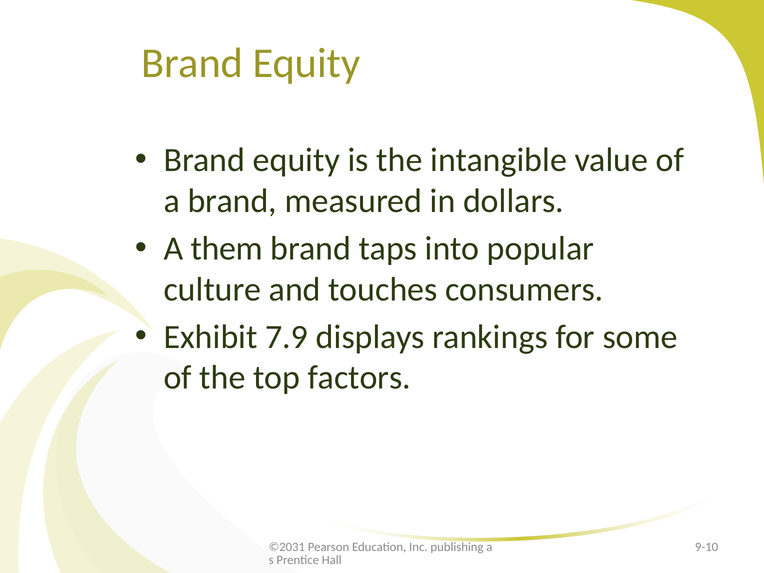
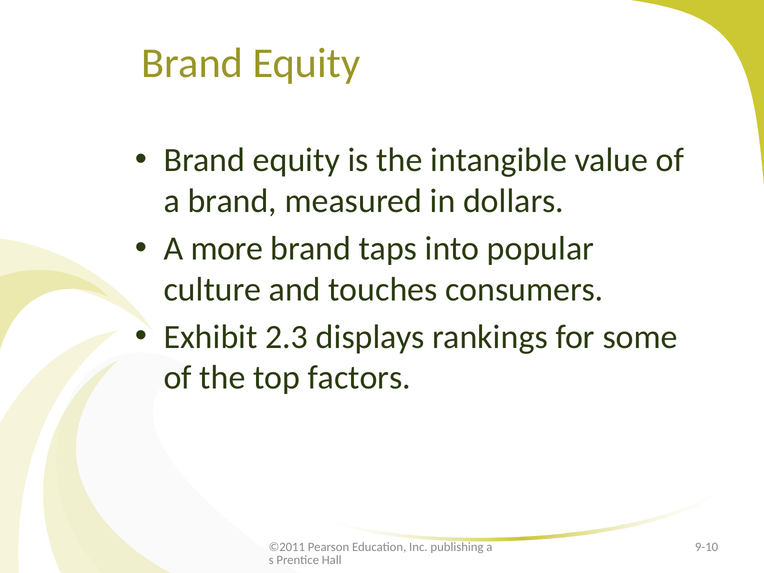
them: them -> more (227, 249)
7.9: 7.9 -> 2.3 (287, 337)
©2031: ©2031 -> ©2011 (287, 547)
